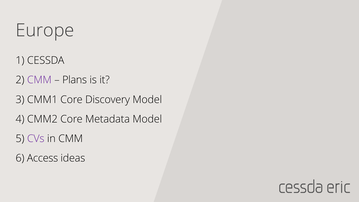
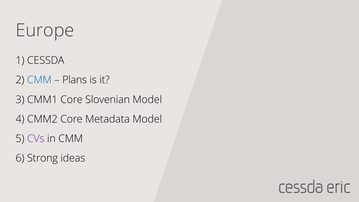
CMM colour: purple -> blue (39, 80)
Discovery: Discovery -> Slovenian (108, 100)
Access: Access -> Strong (42, 158)
